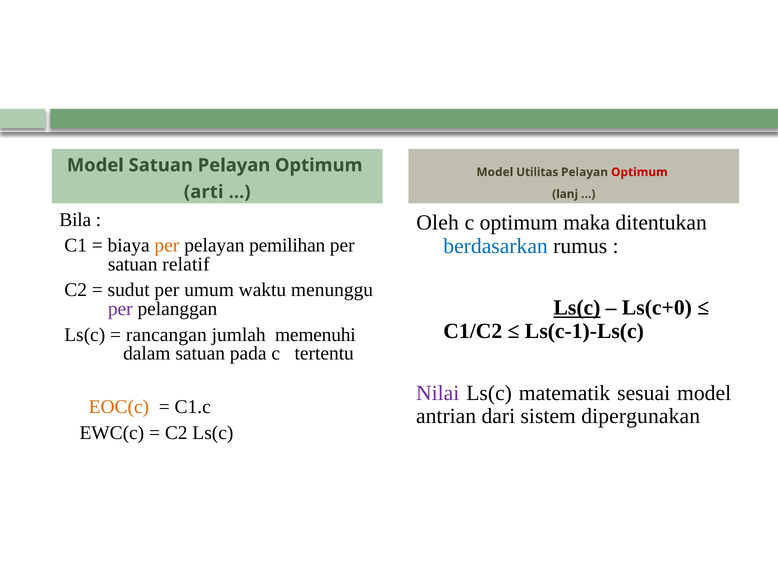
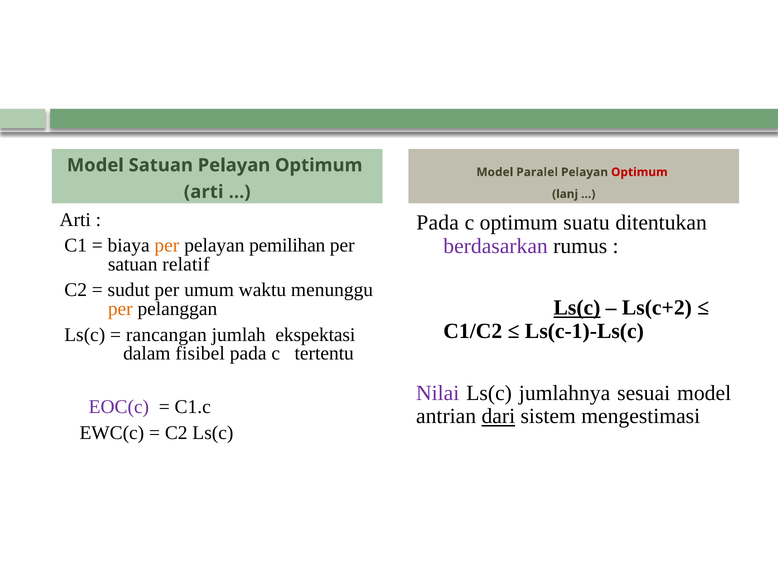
Utilitas: Utilitas -> Paralel (537, 172)
Bila: Bila -> Arti (75, 220)
Oleh: Oleh -> Pada (438, 223)
maka: maka -> suatu (587, 223)
berdasarkan colour: blue -> purple (496, 246)
Ls(c+0: Ls(c+0 -> Ls(c+2 (657, 308)
per colour: purple -> orange (120, 309)
memenuhi: memenuhi -> ekspektasi (315, 335)
dalam satuan: satuan -> fisibel (200, 354)
matematik: matematik -> jumlahnya (565, 393)
EOC(c colour: orange -> purple (119, 407)
dari underline: none -> present (498, 417)
dipergunakan: dipergunakan -> mengestimasi (641, 417)
